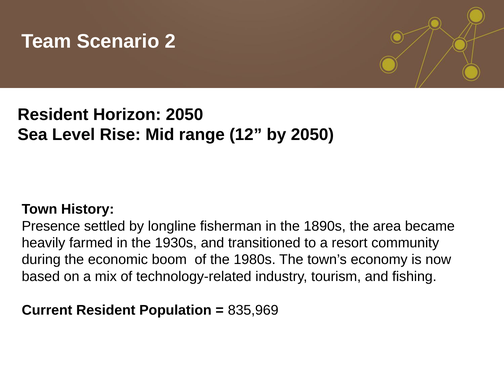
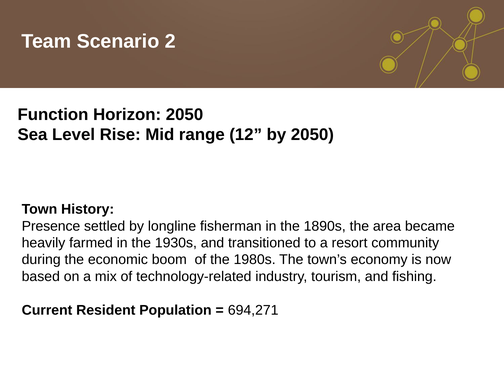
Resident: Resident -> Function (53, 115)
835,969: 835,969 -> 694,271 (253, 310)
